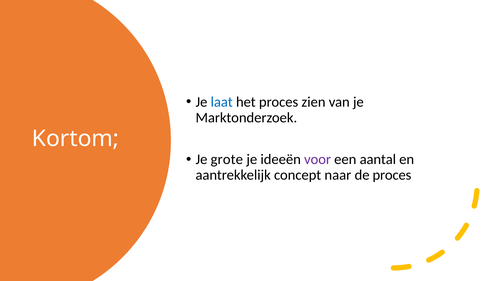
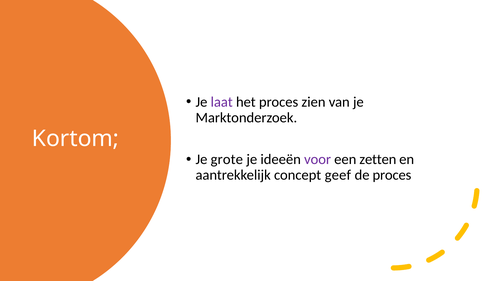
laat colour: blue -> purple (222, 102)
aantal: aantal -> zetten (378, 160)
naar: naar -> geef (338, 175)
